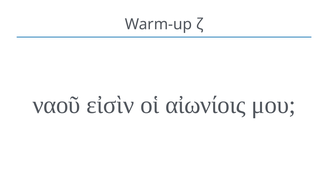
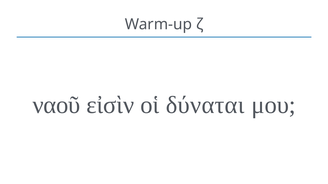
αἰωνίοις: αἰωνίοις -> δύναται (205, 105)
